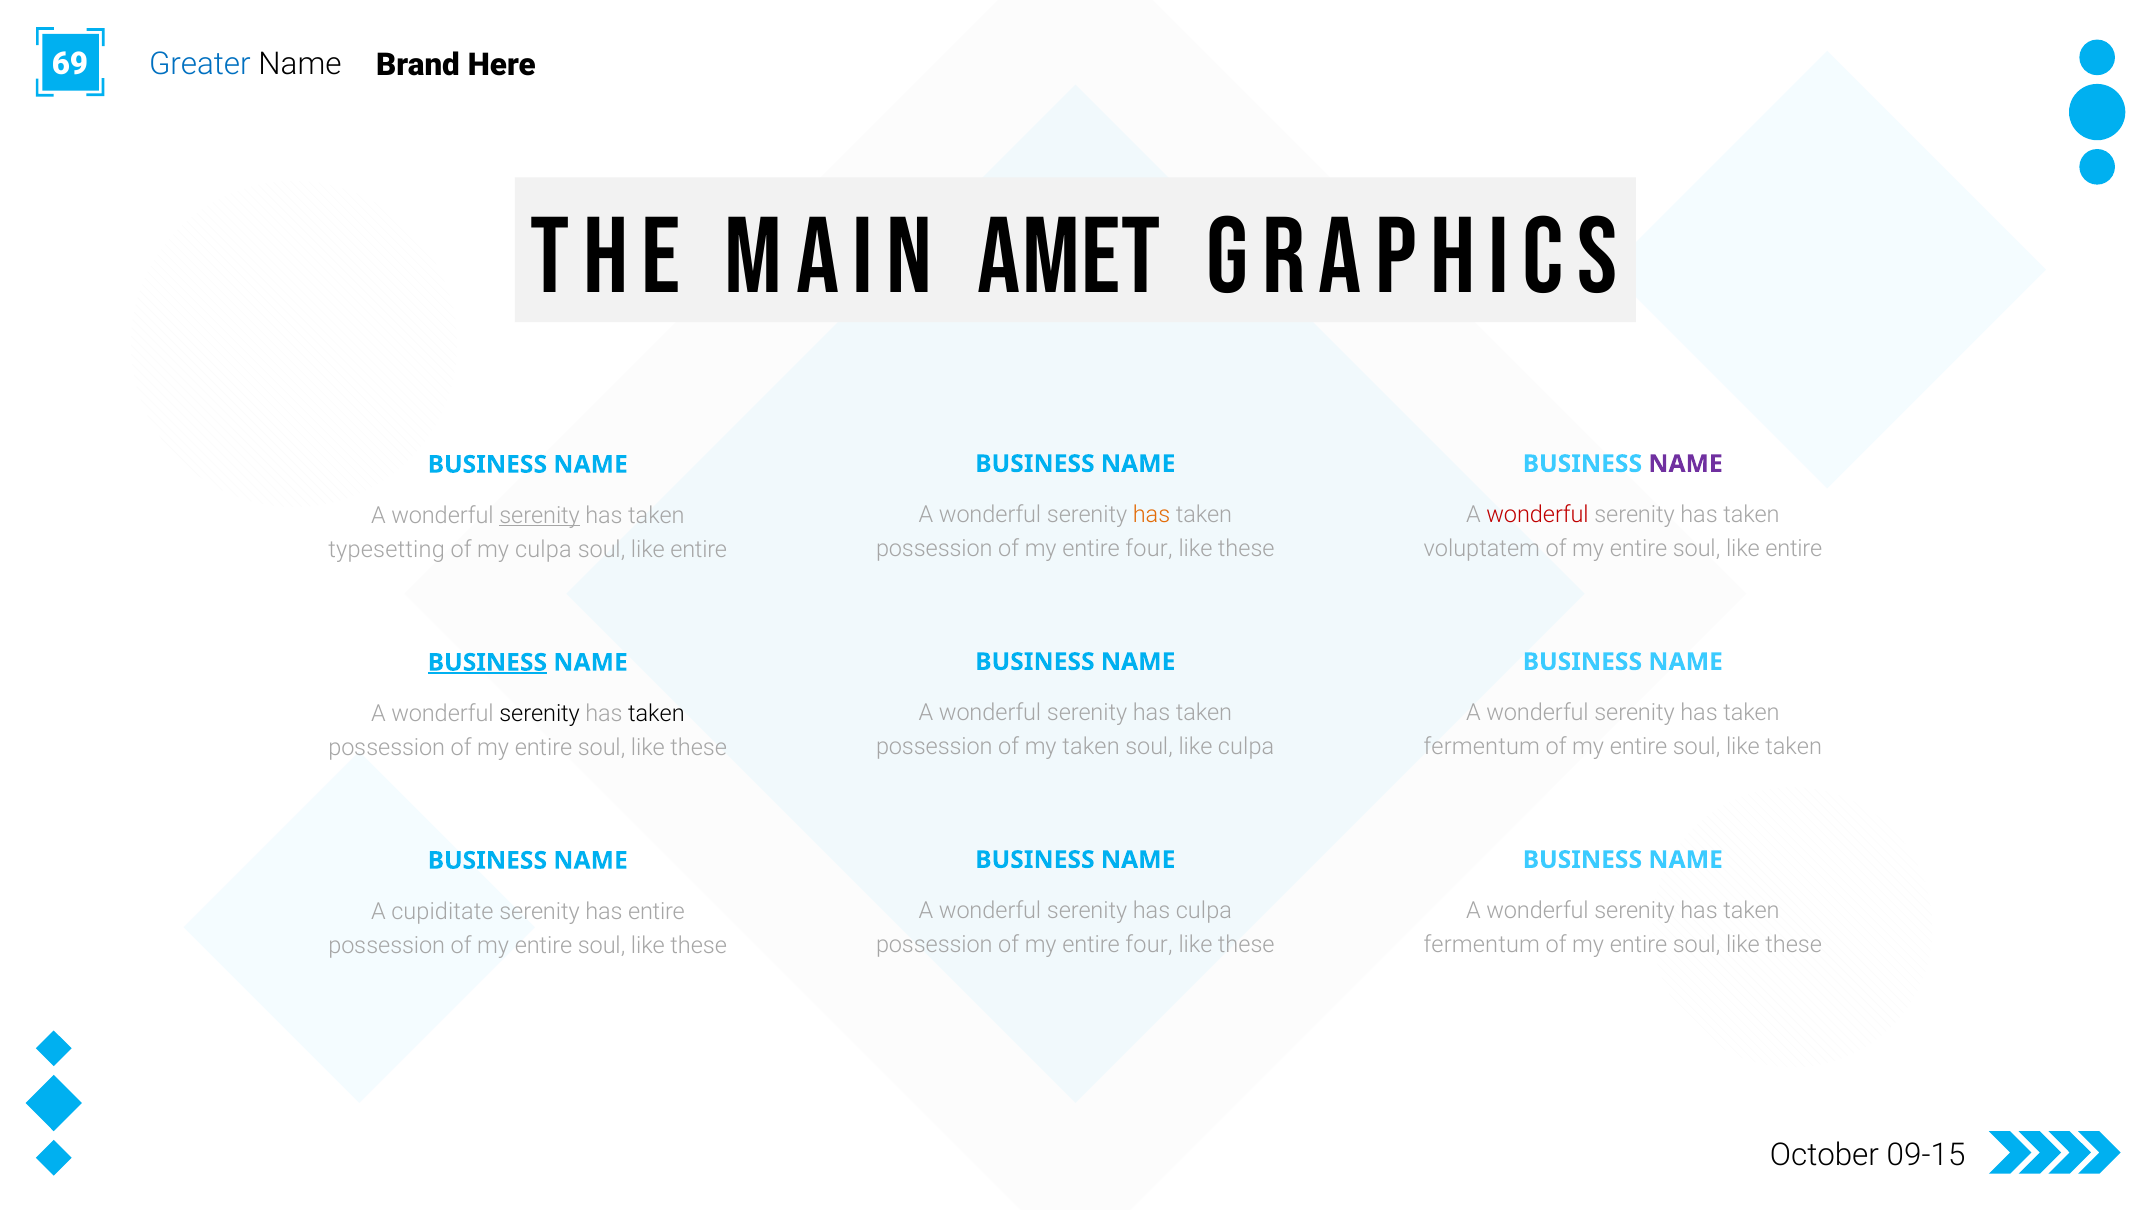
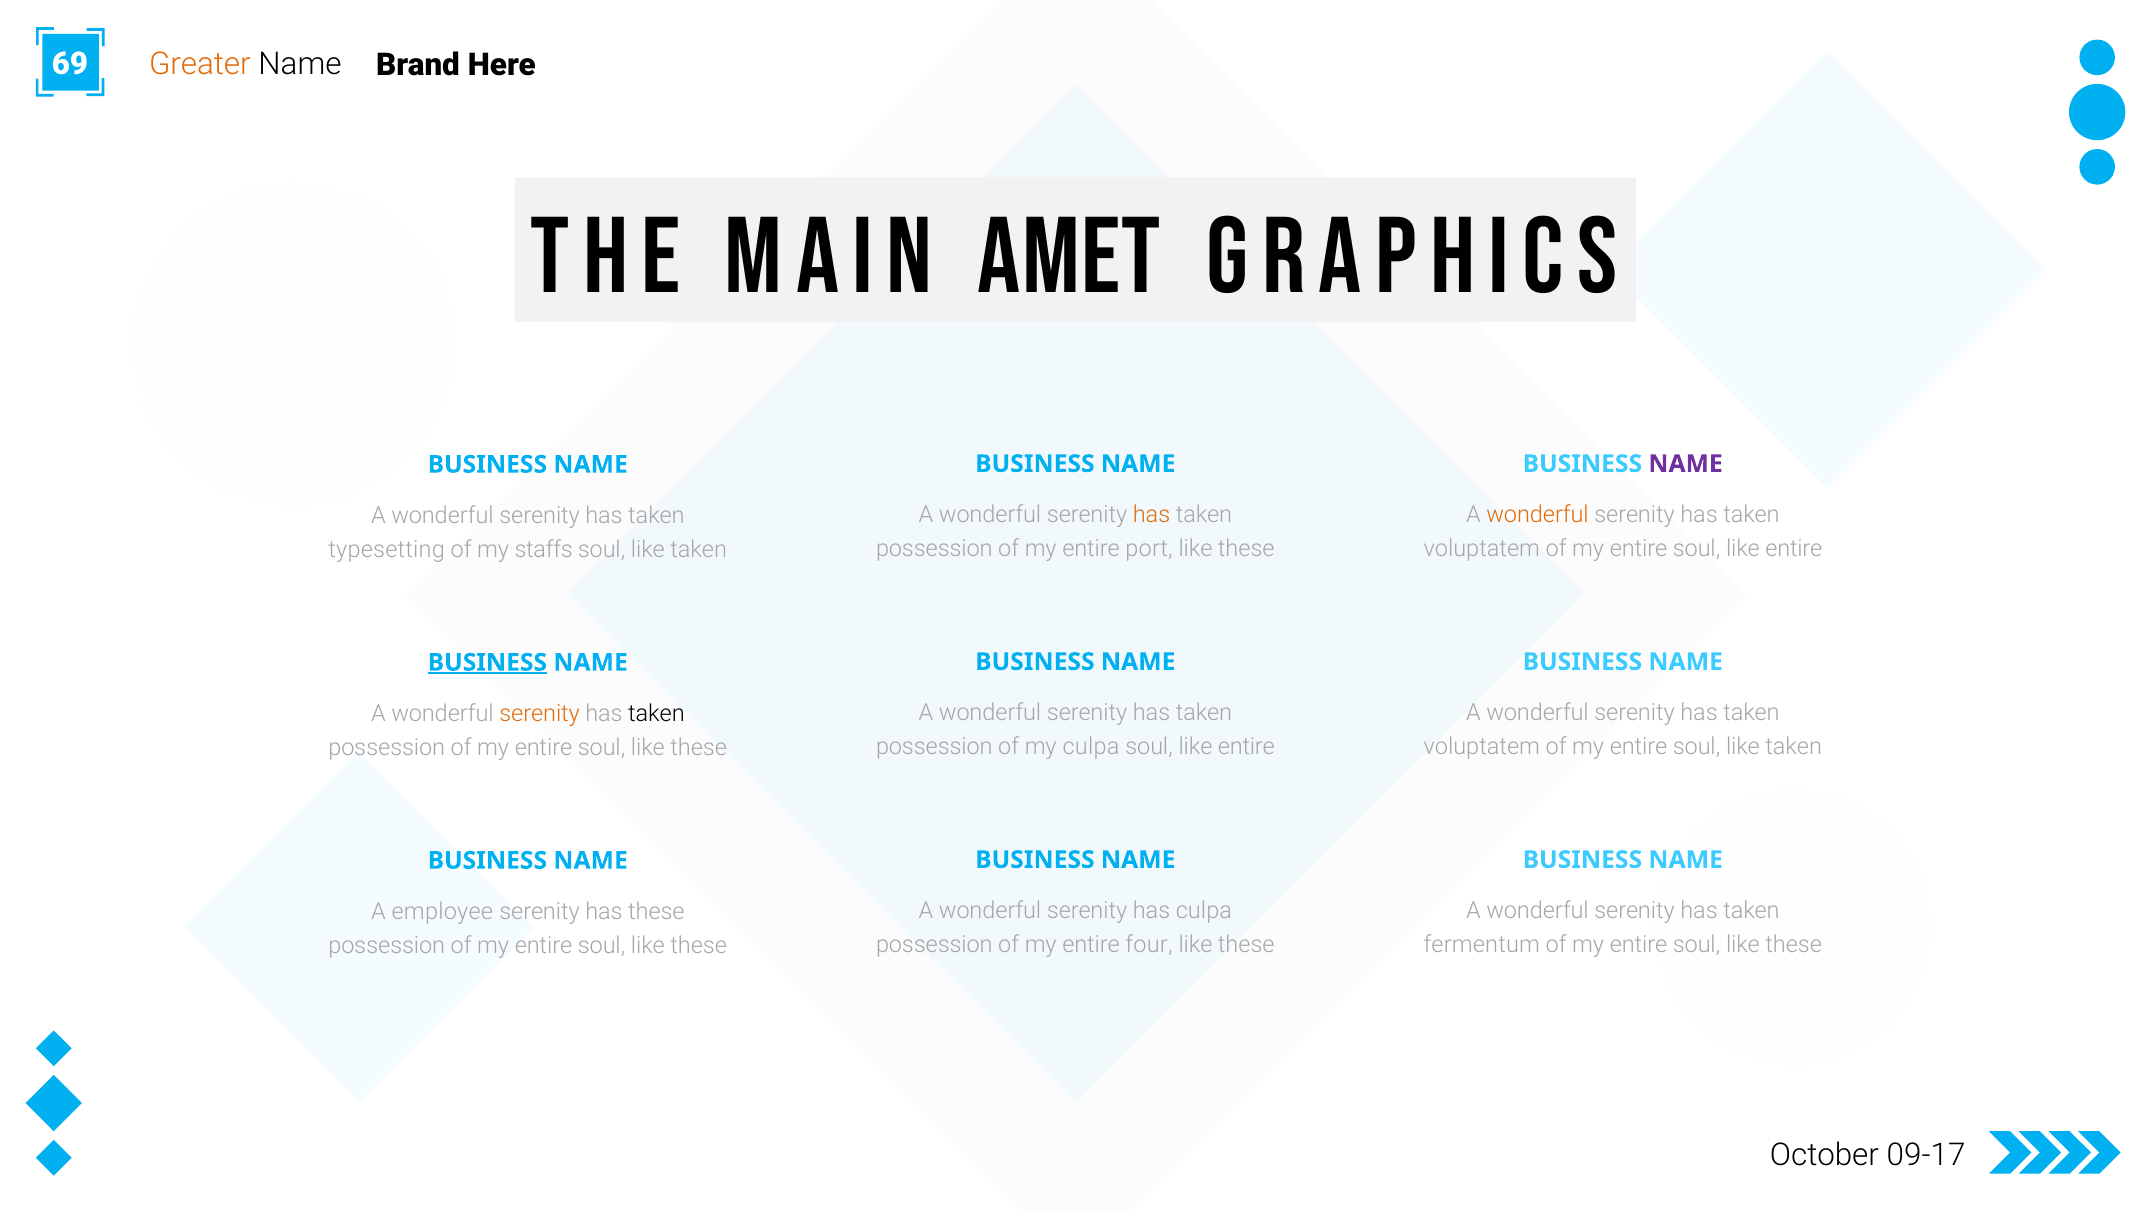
Greater colour: blue -> orange (200, 65)
wonderful colour: red -> orange (1538, 515)
serenity underline: present -> none (540, 516)
four: four -> port (1149, 549)
my culpa: culpa -> staffs (544, 549)
entire: entire -> taken (699, 549)
serenity colour: black -> orange (540, 713)
my taken: taken -> culpa (1091, 747)
culpa: culpa -> entire (1246, 747)
fermentum: fermentum -> voluptatem (1482, 747)
cupiditate: cupiditate -> employee (442, 911)
has entire: entire -> these (656, 911)
09-15: 09-15 -> 09-17 (1926, 1155)
